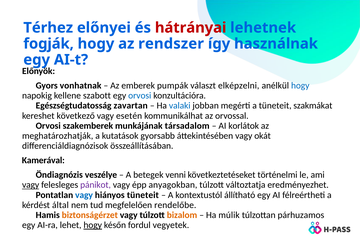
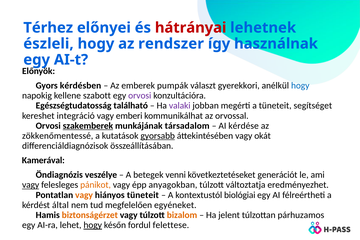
fogják: fogják -> észleli (48, 44)
vonhatnak: vonhatnak -> kérdésben (81, 86)
elképzelni: elképzelni -> gyerekkori (239, 86)
orvosi colour: blue -> purple (140, 96)
zavartan: zavartan -> található (131, 106)
valaki colour: blue -> purple (180, 106)
szakmákat: szakmákat -> segítséget (313, 106)
következő: következő -> integráció (76, 116)
esetén: esetén -> emberi (129, 116)
szakemberek underline: none -> present (88, 126)
korlátok: korlátok -> kérdése (244, 126)
meghatározhatják: meghatározhatják -> zökkenőmentessé (58, 136)
gyorsabb underline: none -> present (158, 136)
történelmi: történelmi -> generációt (277, 175)
pánikot colour: purple -> orange (96, 185)
vagy colour: blue -> orange (84, 195)
állítható: állítható -> biológiai (240, 195)
rendelőbe: rendelőbe -> egyéneket (175, 205)
múlik: múlik -> jelent (229, 215)
vegyetek: vegyetek -> felettese (171, 225)
